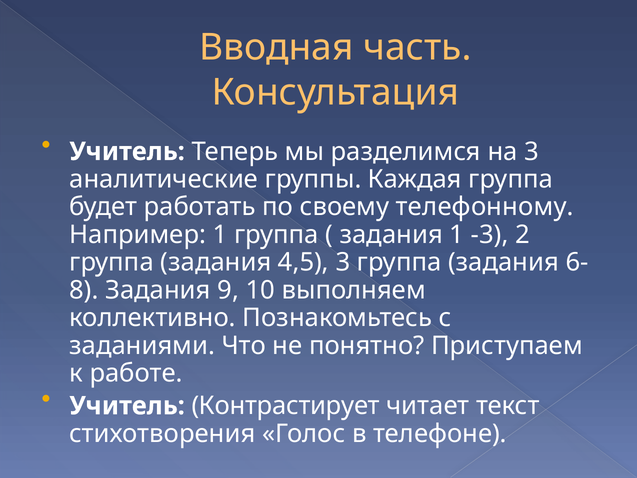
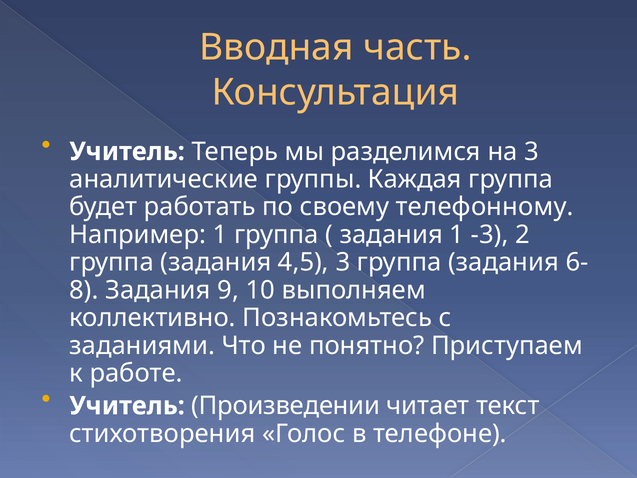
Контрастирует: Контрастирует -> Произведении (286, 406)
